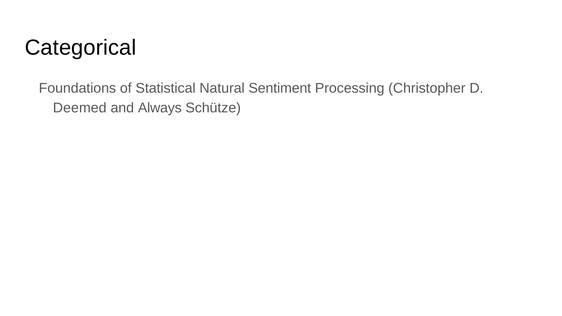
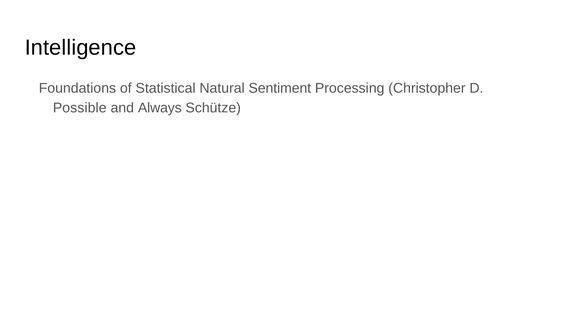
Categorical: Categorical -> Intelligence (81, 48)
Deemed: Deemed -> Possible (80, 108)
